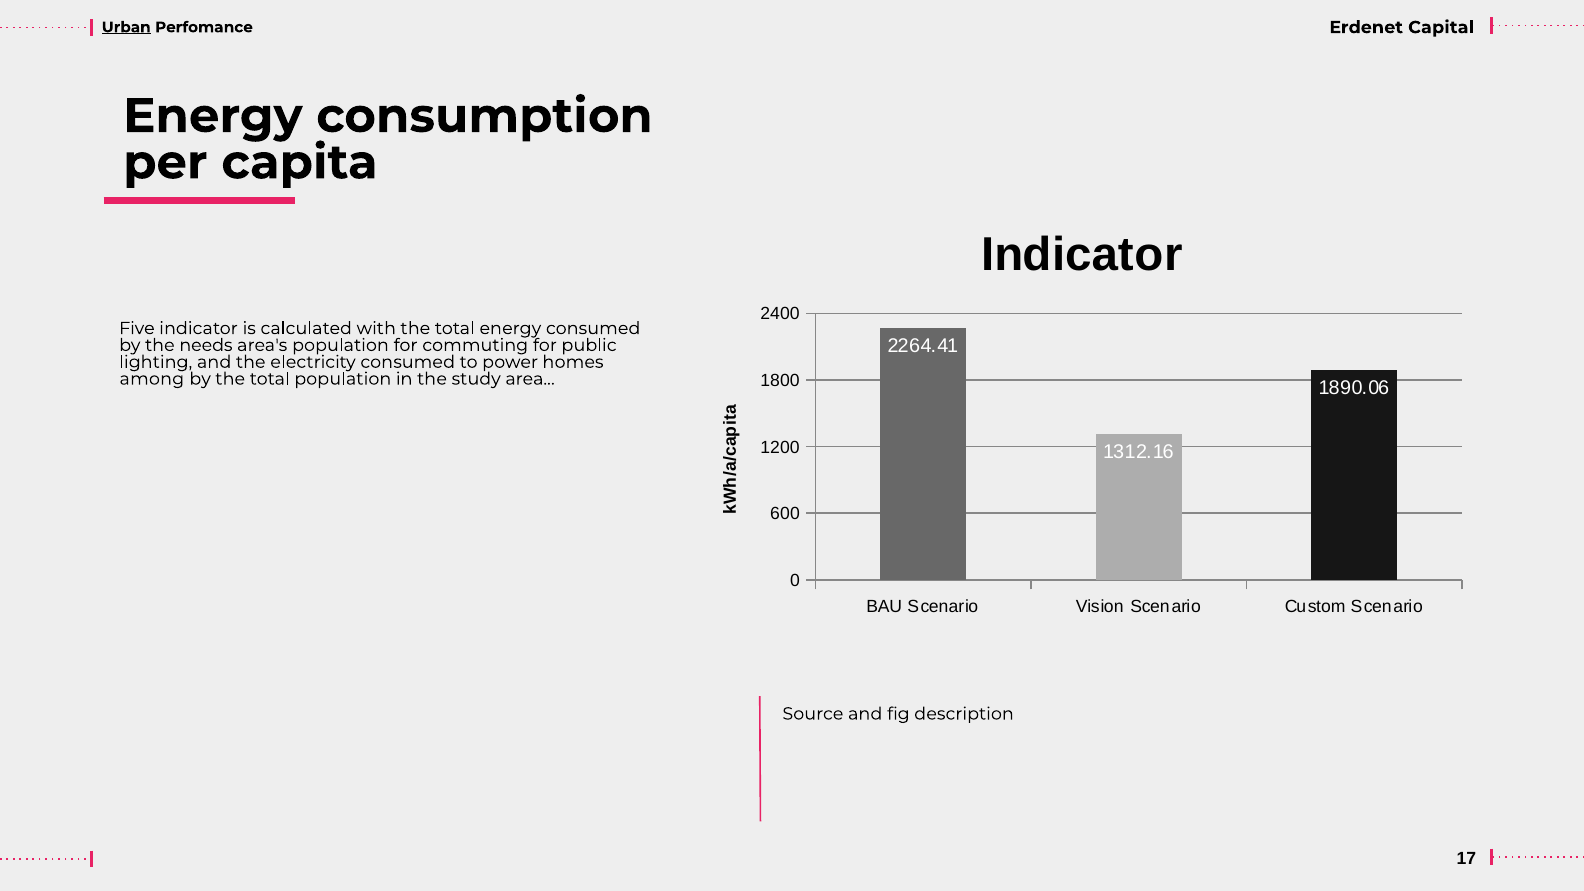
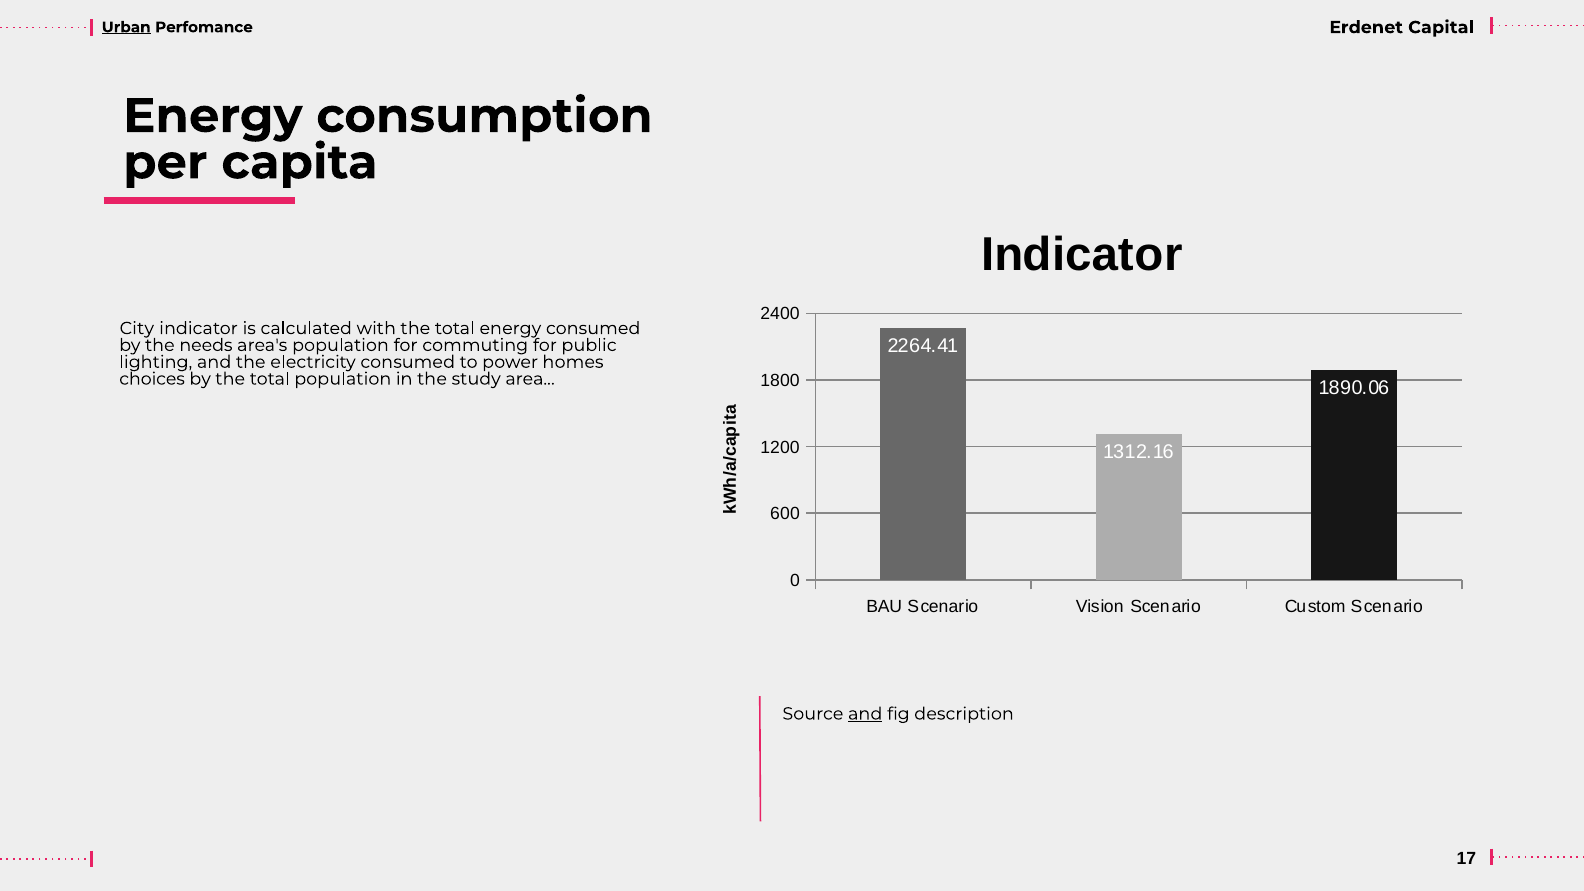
Five: Five -> City (137, 328)
among: among -> choices (152, 379)
and underline: none -> present (865, 714)
